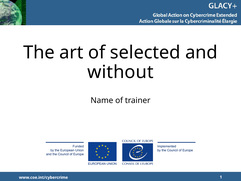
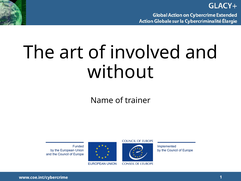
selected: selected -> involved (145, 52)
